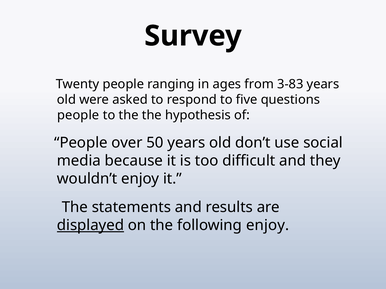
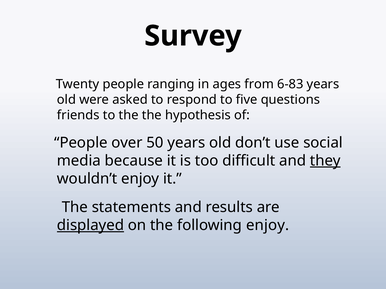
3-83: 3-83 -> 6-83 (290, 84)
people: people -> friends (78, 115)
they underline: none -> present (325, 161)
